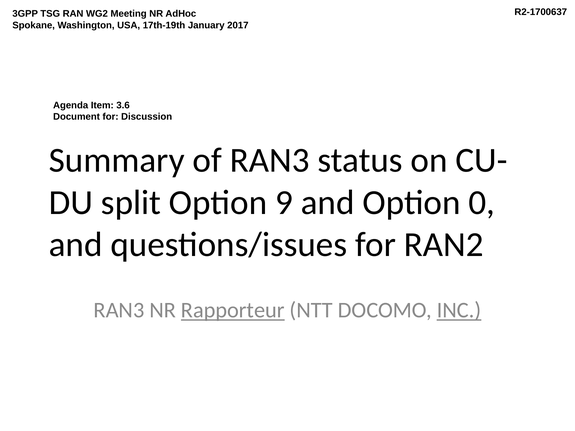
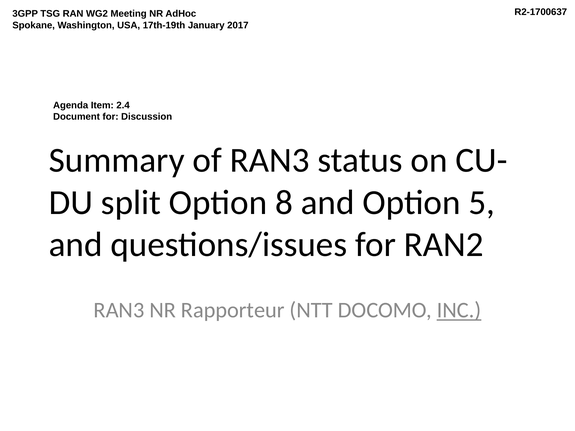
3.6: 3.6 -> 2.4 (123, 105)
9: 9 -> 8 (284, 203)
0: 0 -> 5 (482, 203)
Rapporteur underline: present -> none (233, 310)
